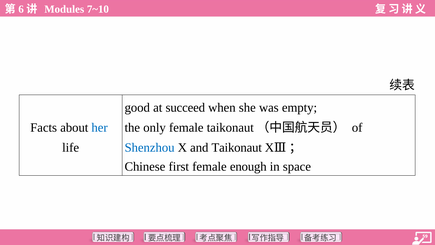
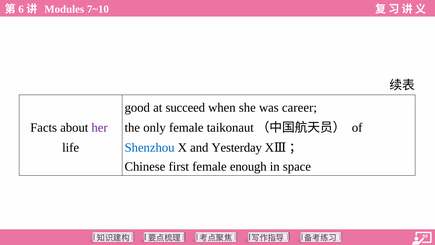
empty: empty -> career (299, 108)
her colour: blue -> purple (100, 127)
and Taikonaut: Taikonaut -> Yesterday (237, 147)
